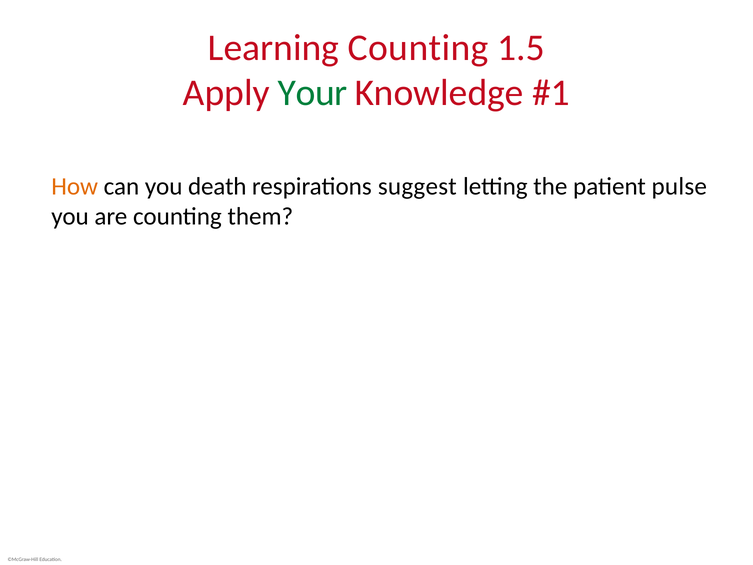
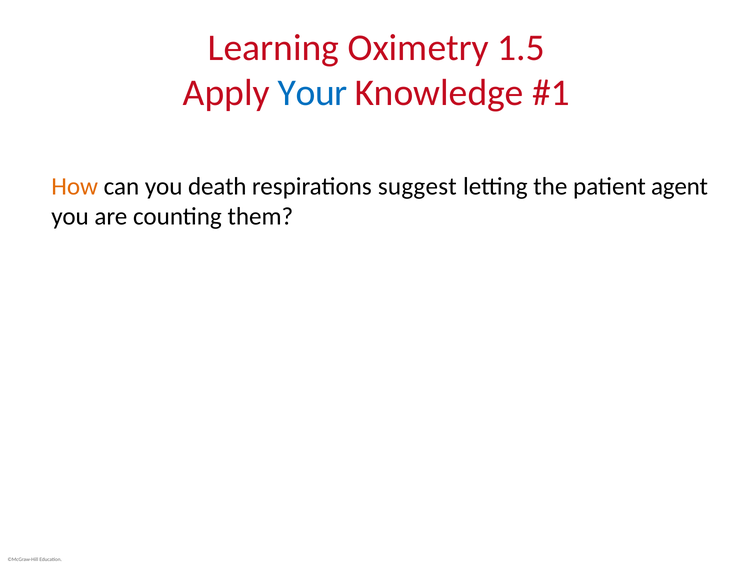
Learning Counting: Counting -> Oximetry (418, 48)
Your colour: green -> blue (313, 93)
pulse: pulse -> agent (680, 186)
